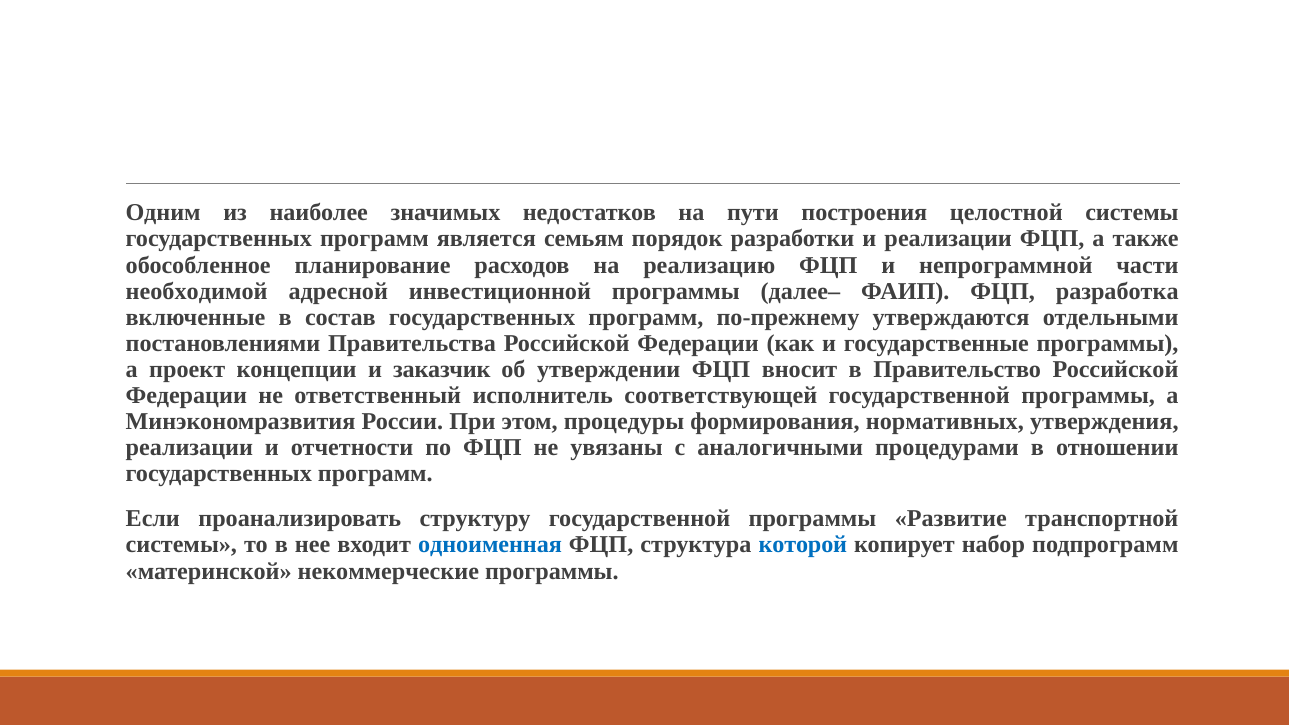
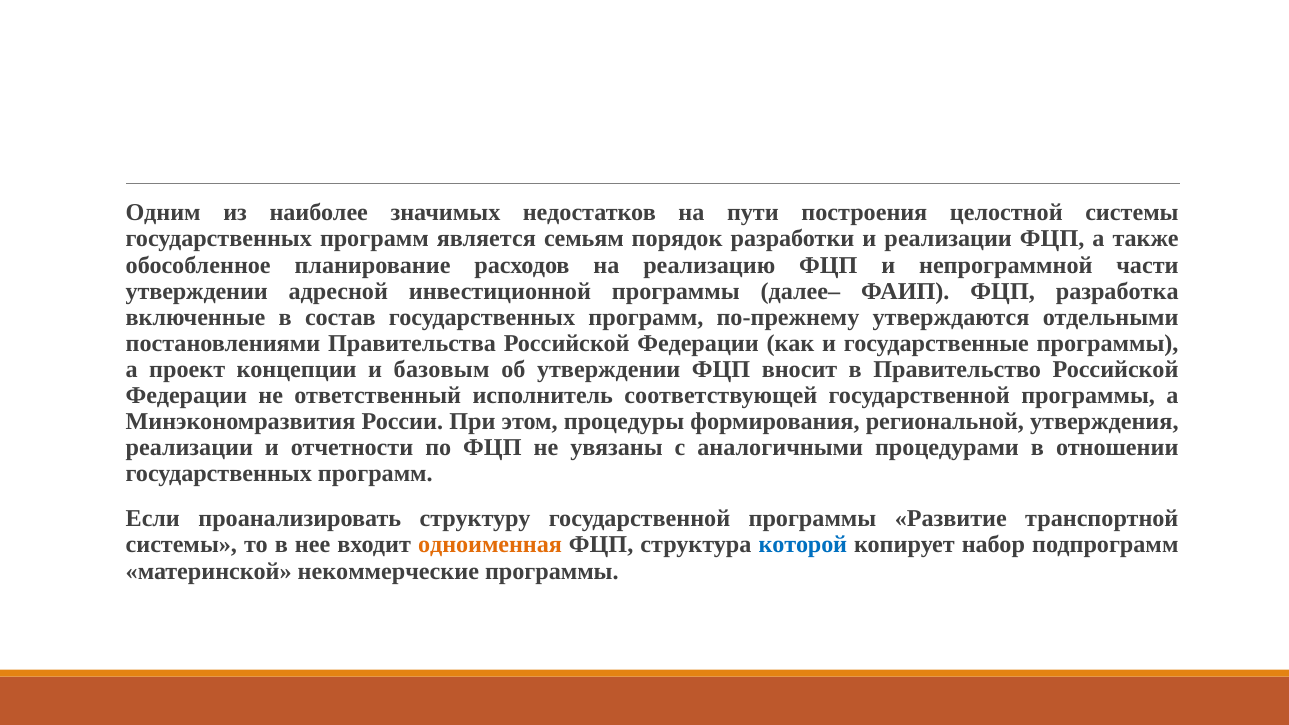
необходимой: необходимой -> утверждении (197, 291)
заказчик: заказчик -> базовым (442, 370)
нормативных: нормативных -> региональной (945, 422)
одноименная colour: blue -> orange (490, 545)
